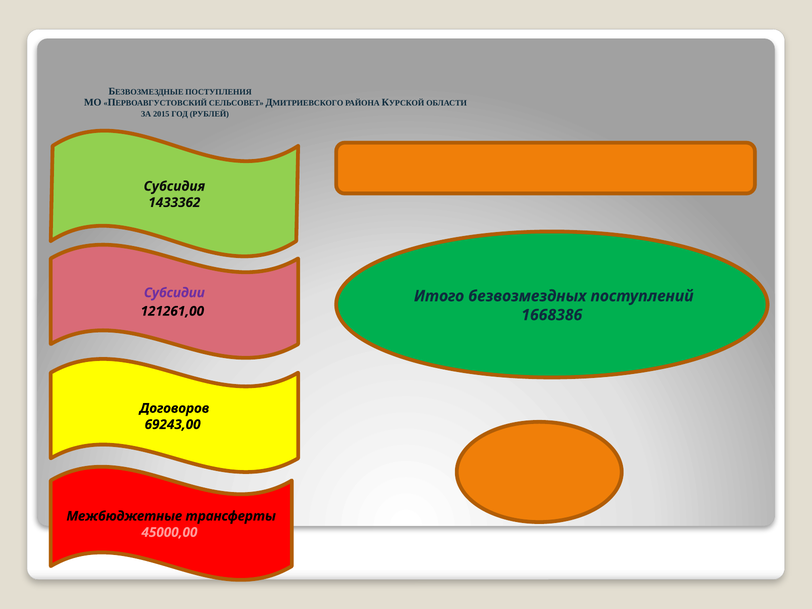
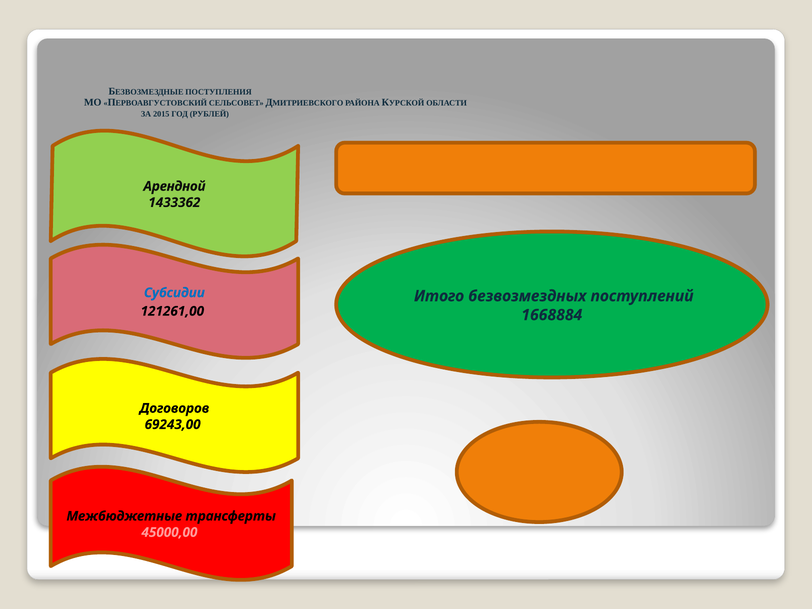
Субсидия: Субсидия -> Арендной (174, 186)
Субсидии colour: purple -> blue (174, 293)
1668386: 1668386 -> 1668884 (552, 315)
